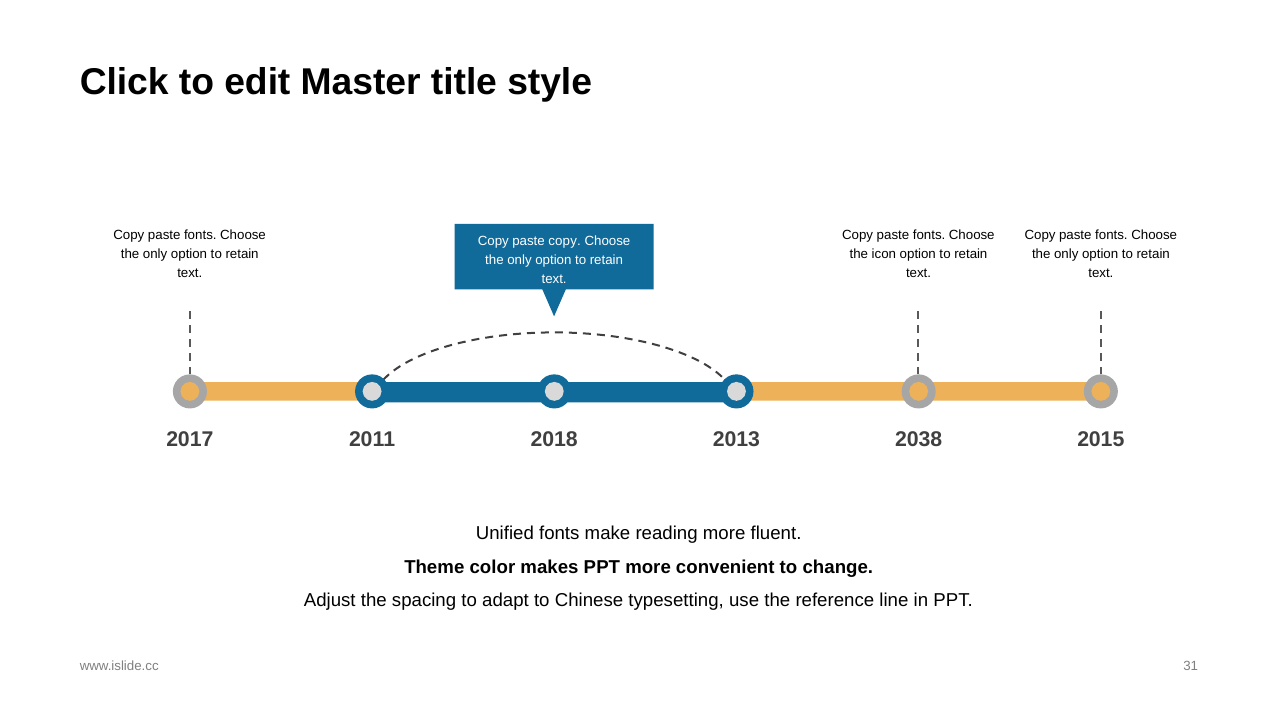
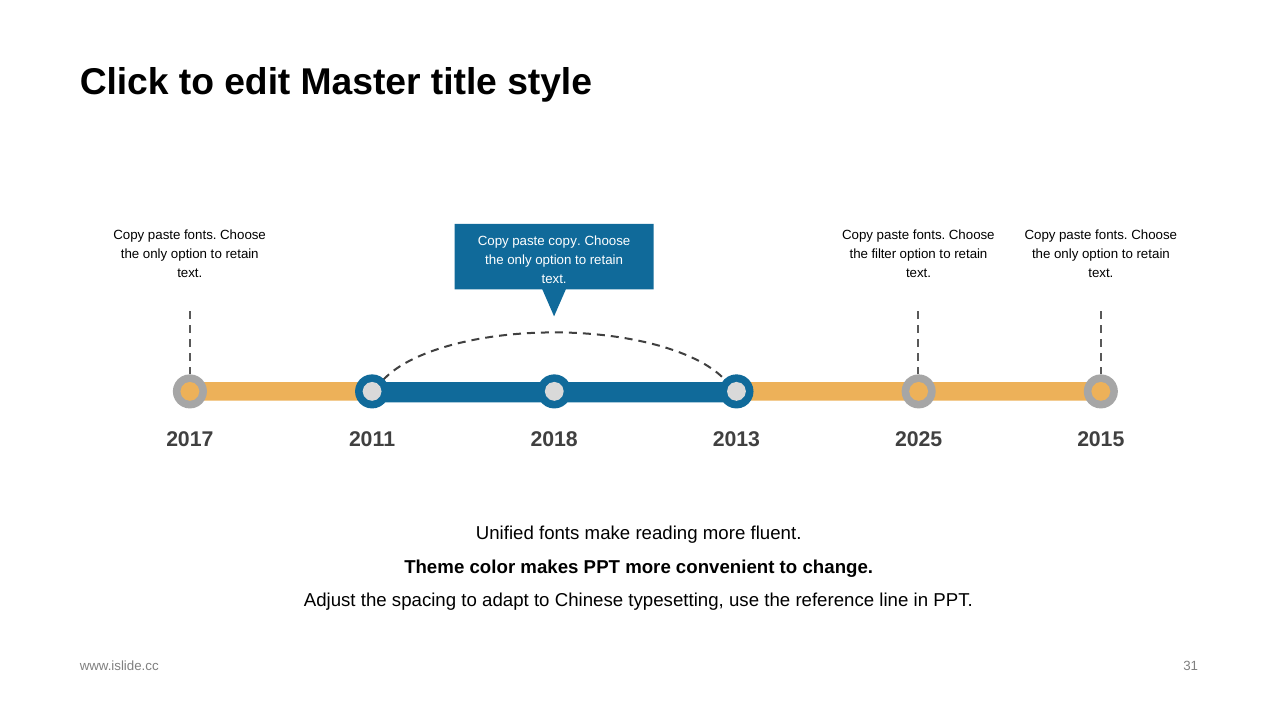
icon: icon -> filter (884, 254)
2038: 2038 -> 2025 (919, 439)
